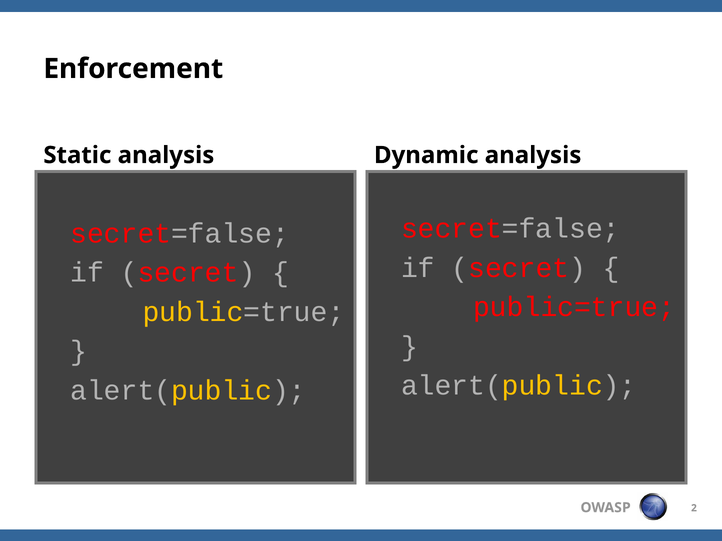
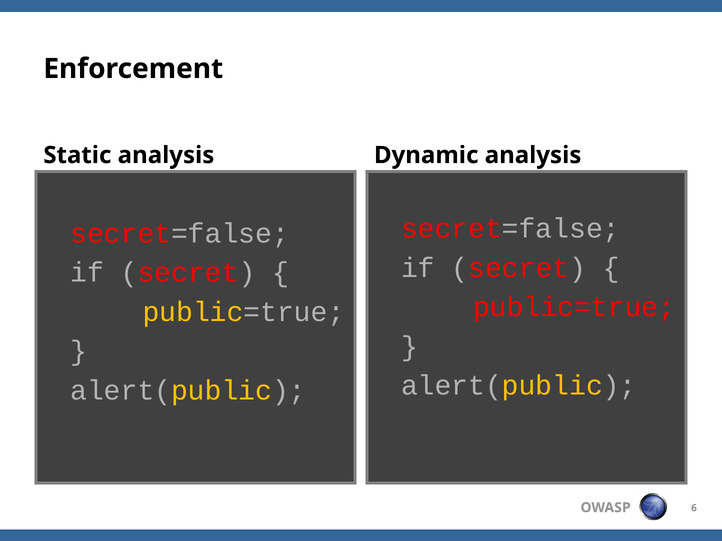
2: 2 -> 6 (694, 508)
